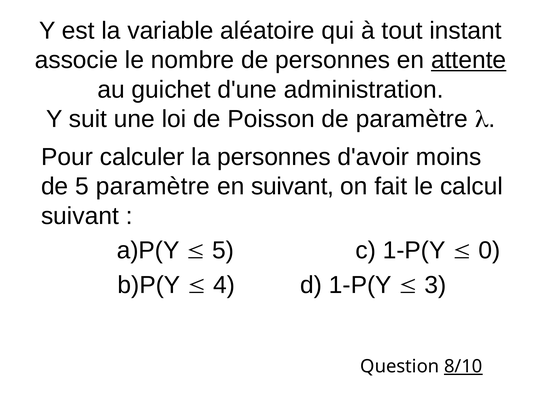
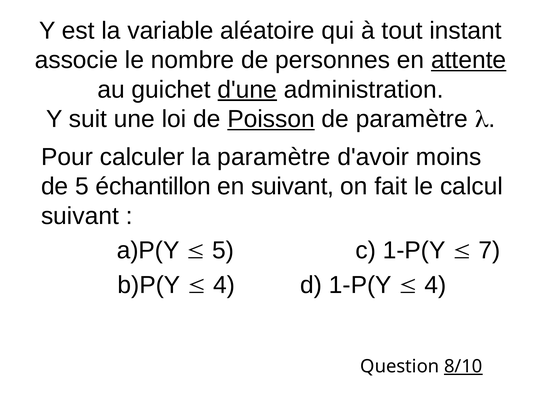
d'une underline: none -> present (247, 90)
Poisson underline: none -> present (271, 119)
la personnes: personnes -> paramètre (274, 157)
5 paramètre: paramètre -> échantillon (153, 186)
0: 0 -> 7 (489, 250)
3: 3 -> 4 (435, 285)
